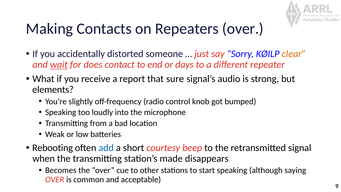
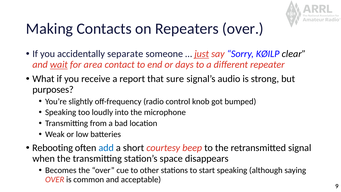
distorted: distorted -> separate (125, 54)
just underline: none -> present (202, 54)
clear colour: orange -> black (294, 54)
does: does -> area (93, 65)
elements: elements -> purposes (53, 90)
made: made -> space (171, 158)
